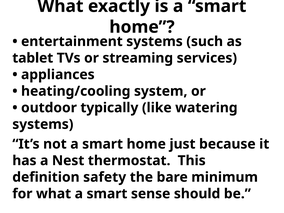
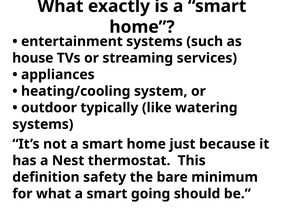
tablet: tablet -> house (33, 58)
sense: sense -> going (151, 194)
